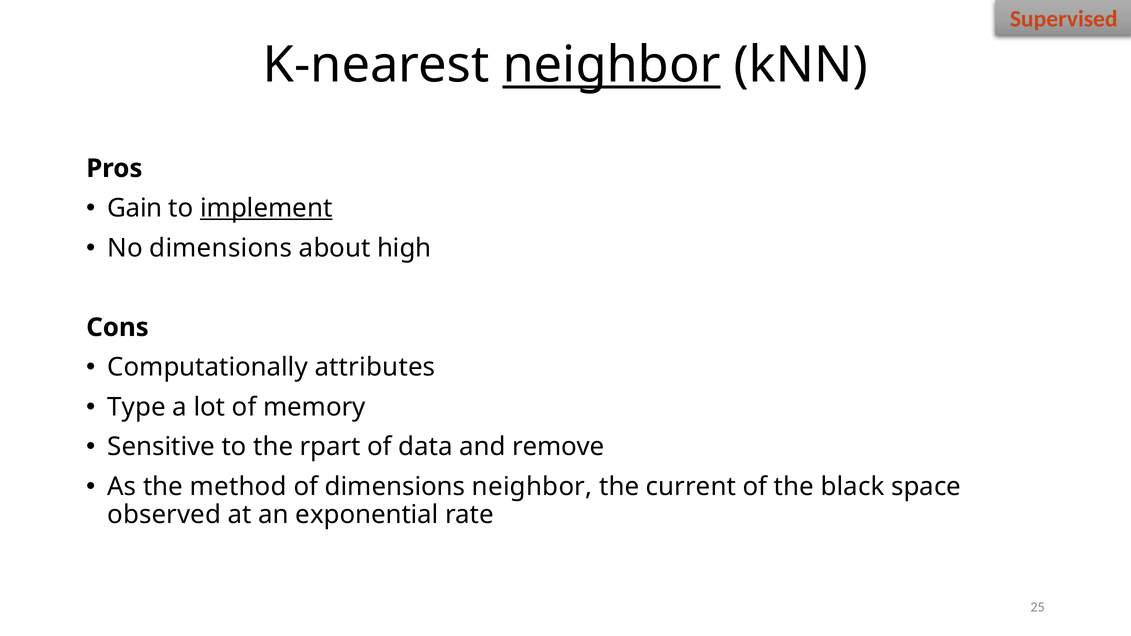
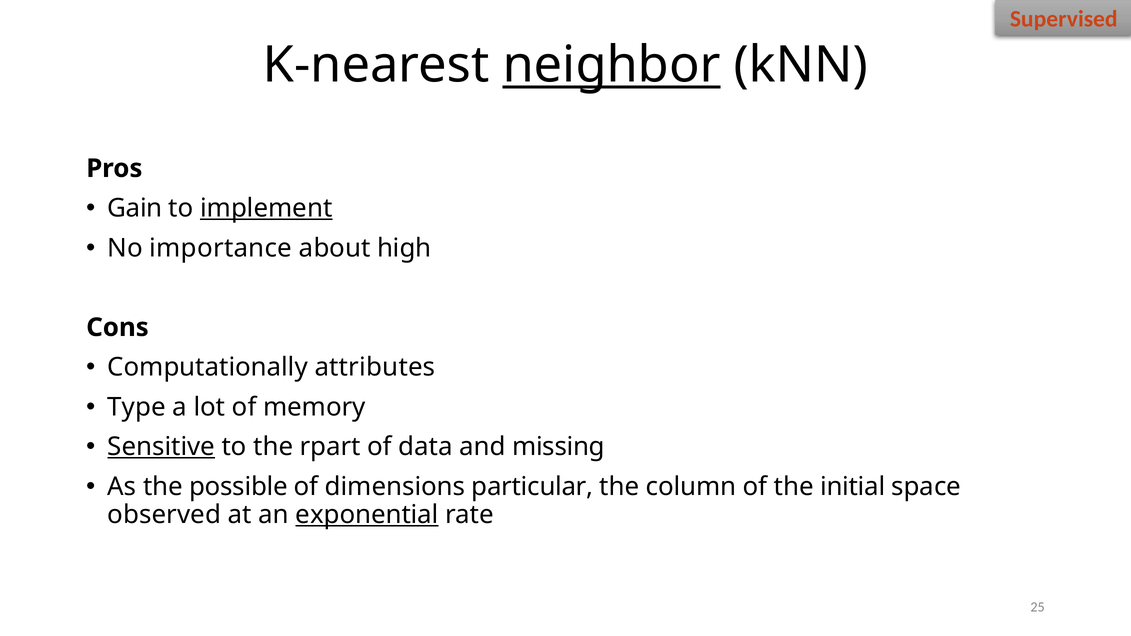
No dimensions: dimensions -> importance (221, 248)
Sensitive underline: none -> present (161, 447)
remove: remove -> missing (558, 447)
method: method -> possible (238, 487)
dimensions neighbor: neighbor -> particular (532, 487)
current: current -> column (691, 487)
black: black -> initial (853, 487)
exponential underline: none -> present (367, 515)
